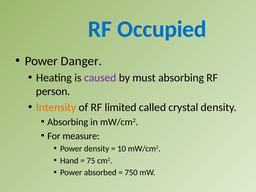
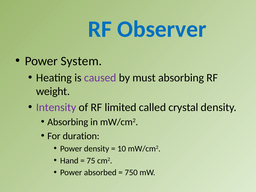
Occupied: Occupied -> Observer (162, 29)
Danger: Danger -> System (81, 61)
person: person -> weight (53, 91)
Intensity colour: orange -> purple (56, 107)
measure: measure -> duration (81, 136)
